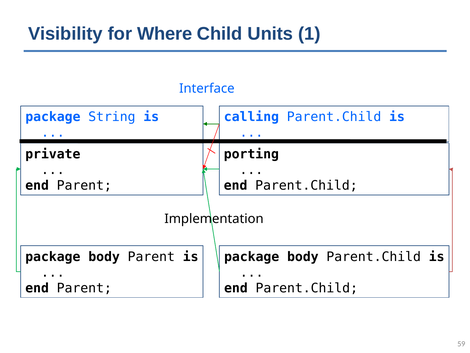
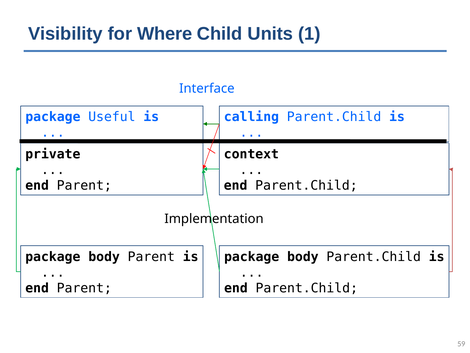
String: String -> Useful (112, 117)
porting: porting -> context (251, 154)
